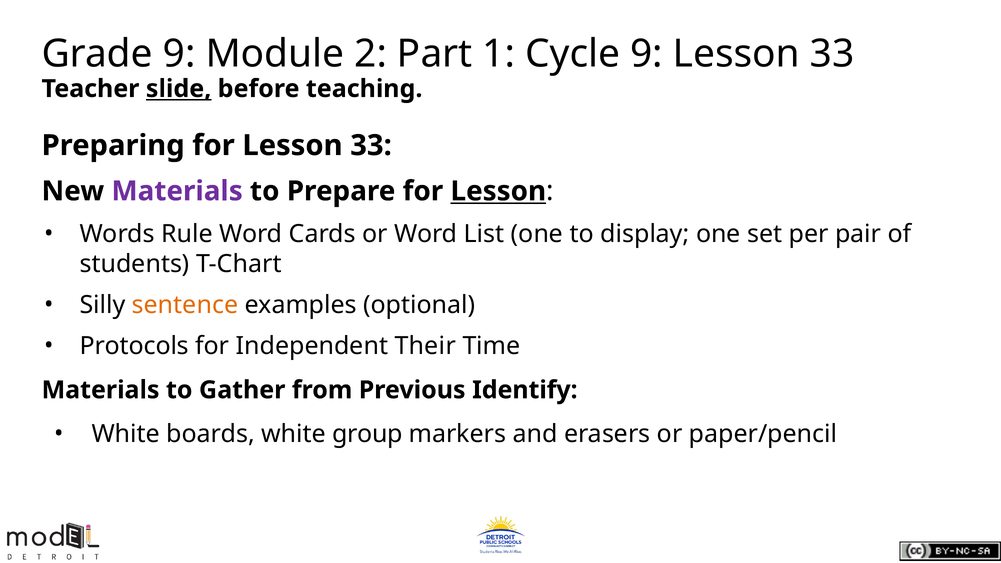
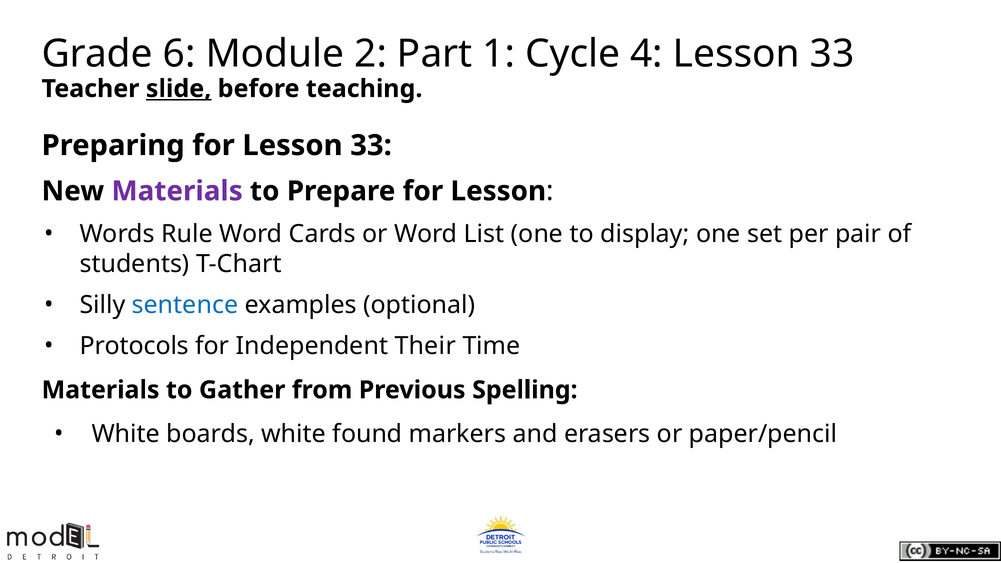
Grade 9: 9 -> 6 (179, 54)
Cycle 9: 9 -> 4 (647, 54)
Lesson underline: present -> none (498, 191)
sentence colour: orange -> blue (185, 305)
Identify: Identify -> Spelling (525, 390)
group: group -> found (367, 434)
